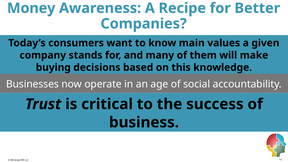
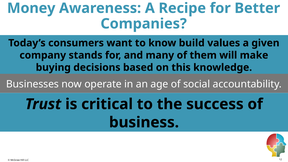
main: main -> build (192, 43)
